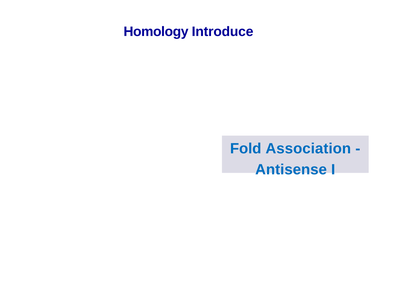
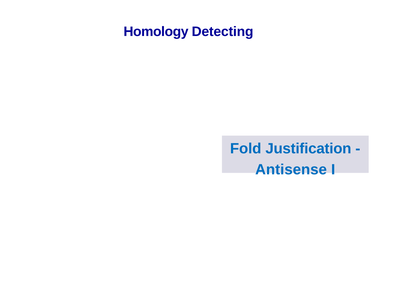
Introduce: Introduce -> Detecting (223, 32)
Association: Association -> Justification (308, 149)
